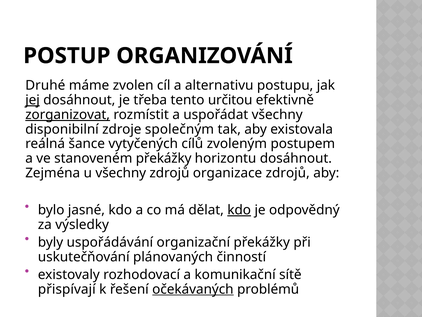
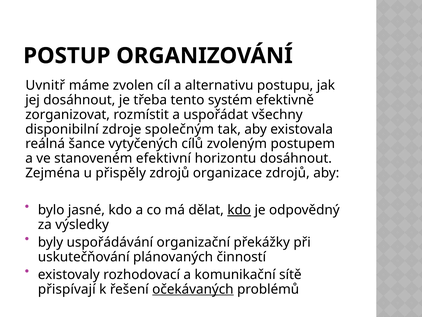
Druhé: Druhé -> Uvnitř (45, 85)
jej underline: present -> none (33, 100)
určitou: určitou -> systém (230, 100)
zorganizovat underline: present -> none (68, 114)
stanoveném překážky: překážky -> efektivní (163, 158)
u všechny: všechny -> přispěly (121, 173)
